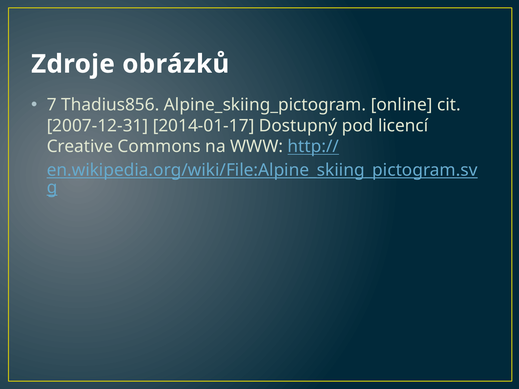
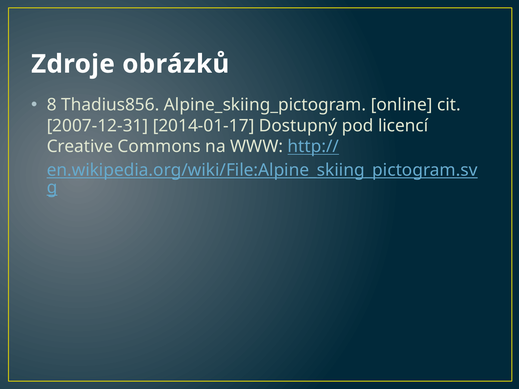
7: 7 -> 8 (52, 105)
